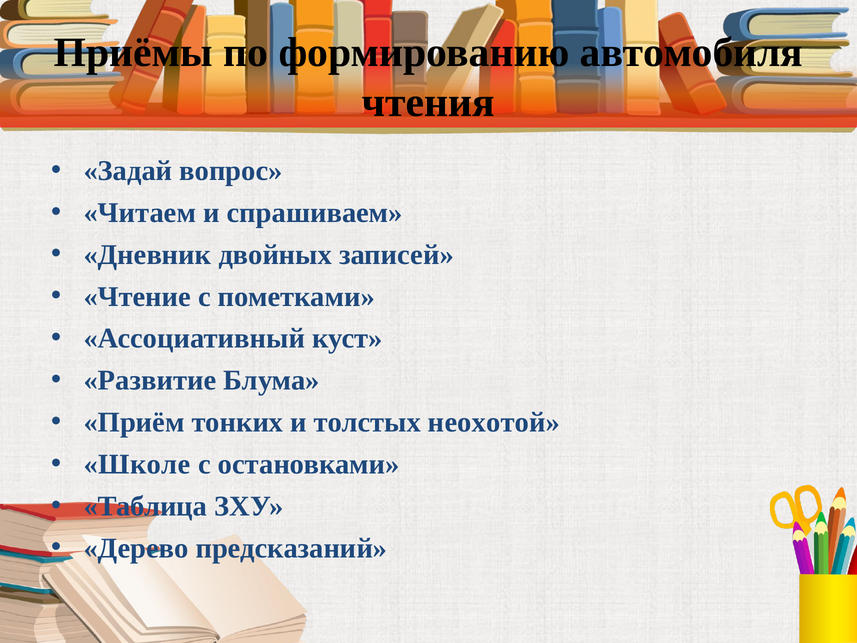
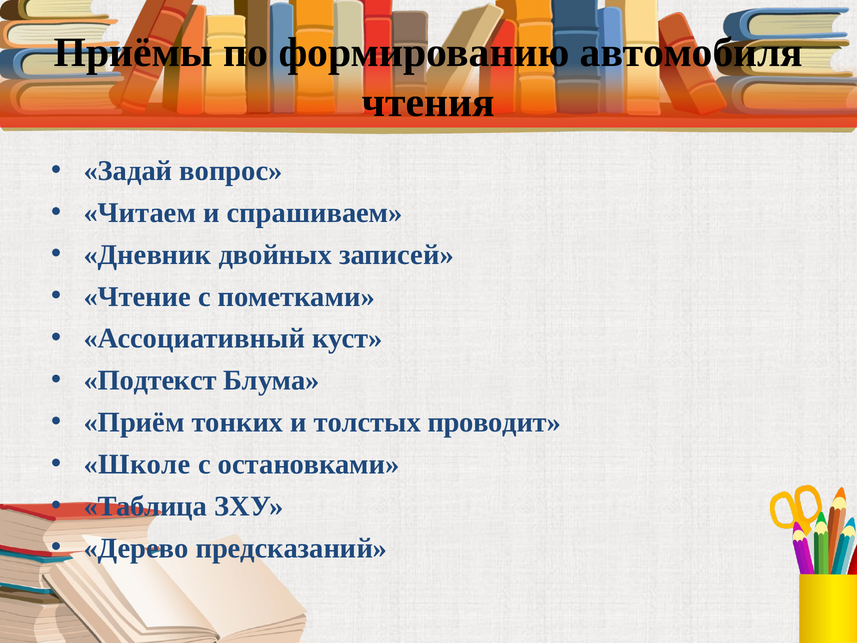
Развитие: Развитие -> Подтекст (150, 380)
неохотой: неохотой -> проводит (494, 422)
